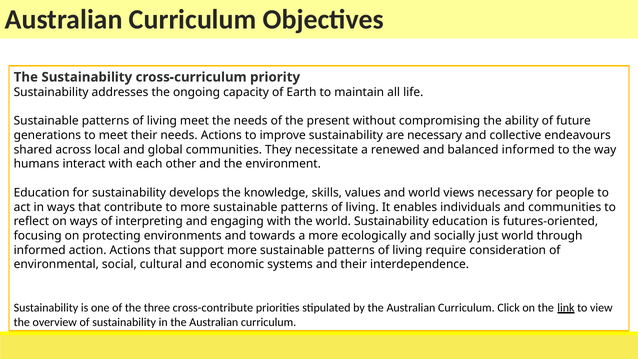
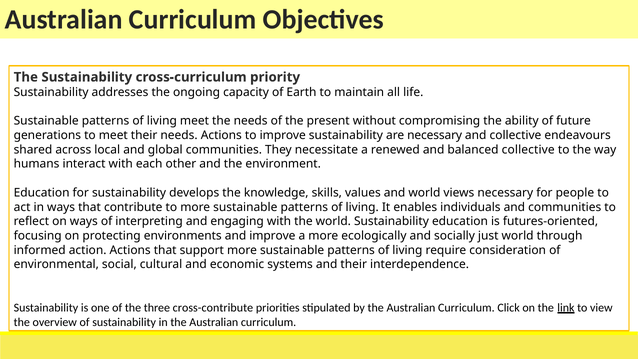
balanced informed: informed -> collective (528, 150)
and towards: towards -> improve (272, 236)
